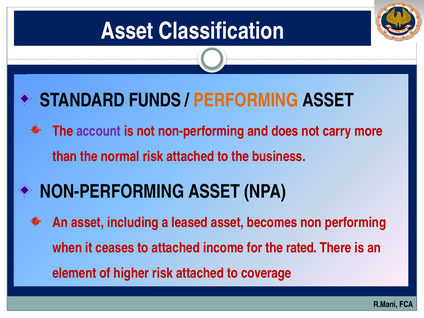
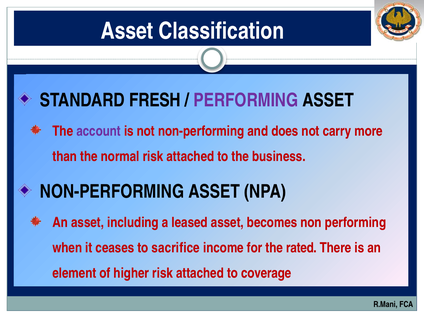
FUNDS: FUNDS -> FRESH (155, 100)
PERFORMING colour: orange -> purple (246, 100)
to attached: attached -> sacrifice (176, 248)
